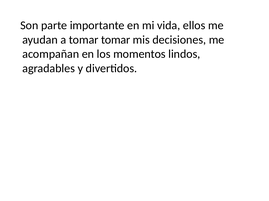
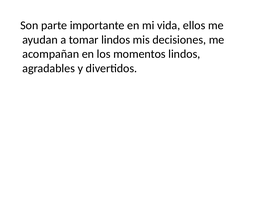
tomar tomar: tomar -> lindos (116, 40)
